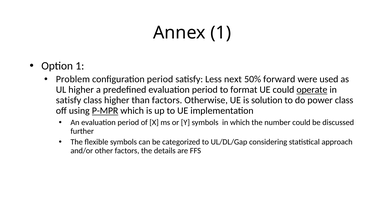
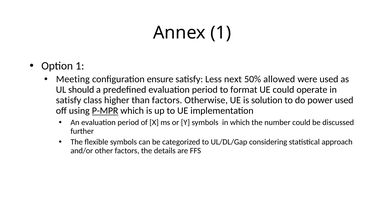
Problem: Problem -> Meeting (73, 79)
configuration period: period -> ensure (160, 79)
forward: forward -> allowed (279, 79)
UL higher: higher -> should (81, 90)
operate underline: present -> none (312, 90)
power class: class -> used (344, 100)
